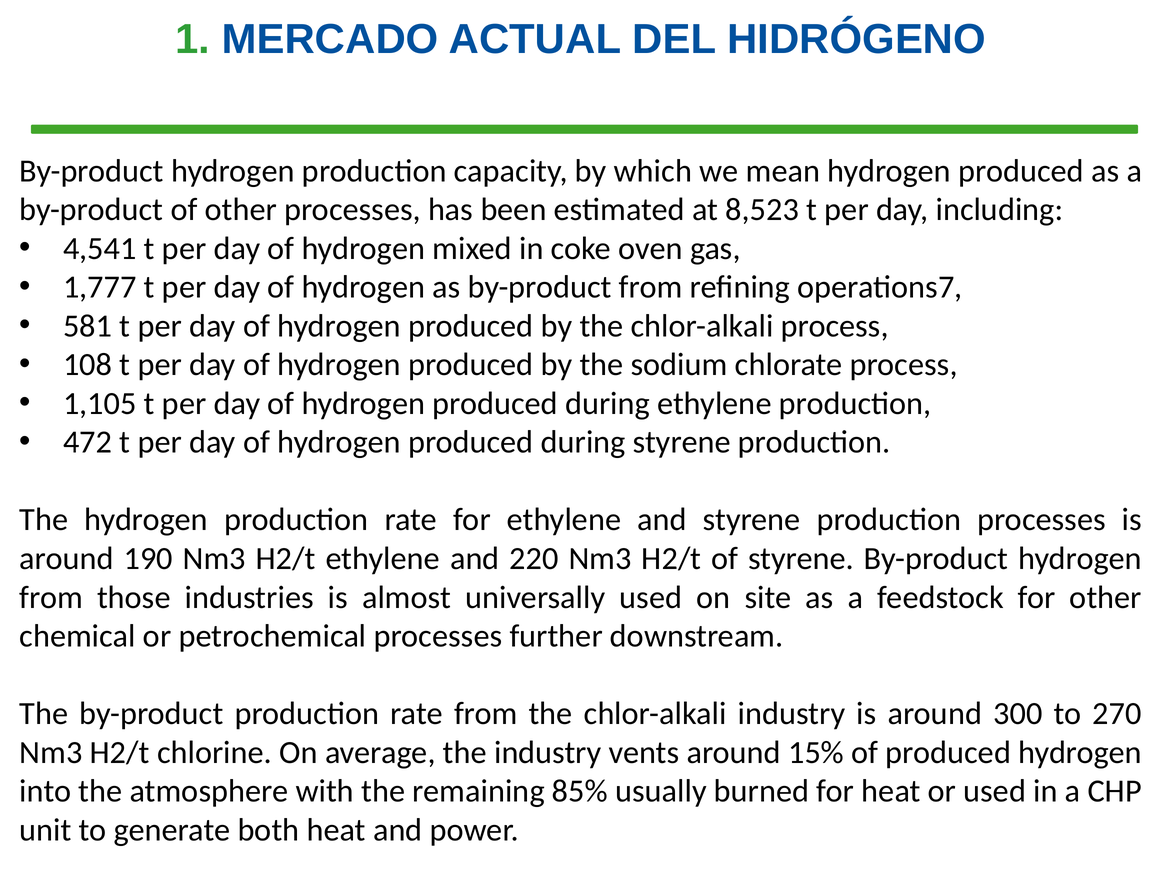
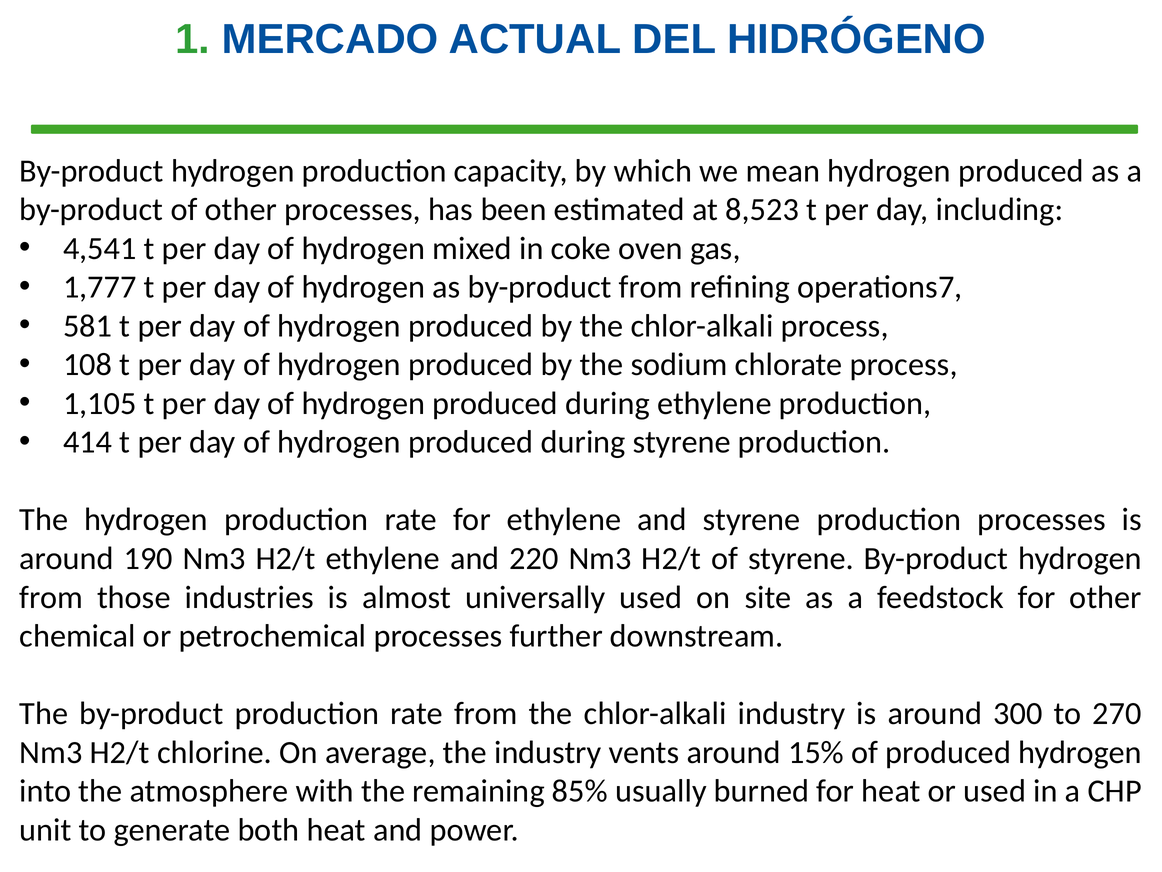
472: 472 -> 414 (88, 442)
